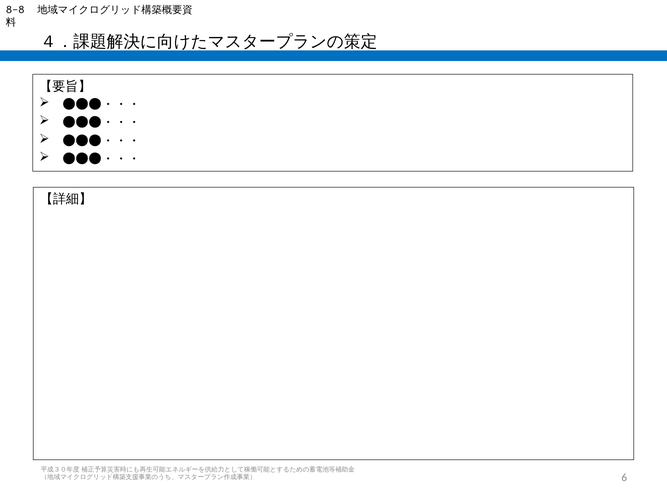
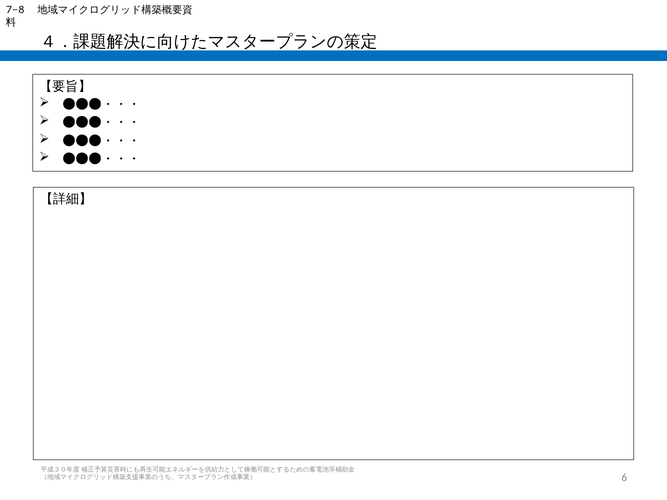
8-8: 8-8 -> 7-8 (15, 10)
